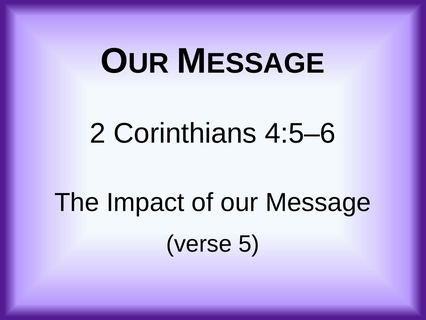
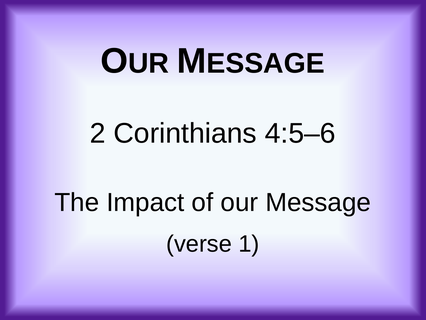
5: 5 -> 1 (249, 244)
